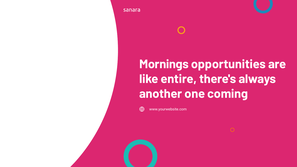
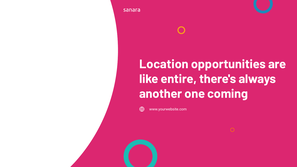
Mornings: Mornings -> Location (164, 64)
